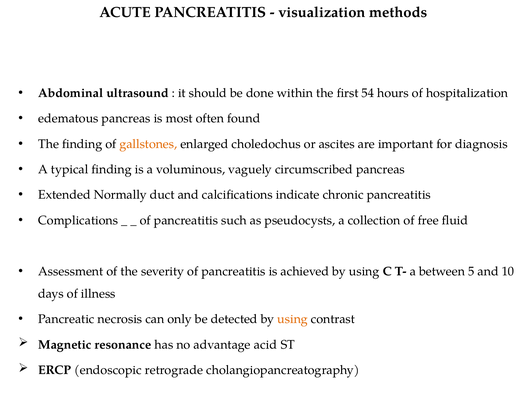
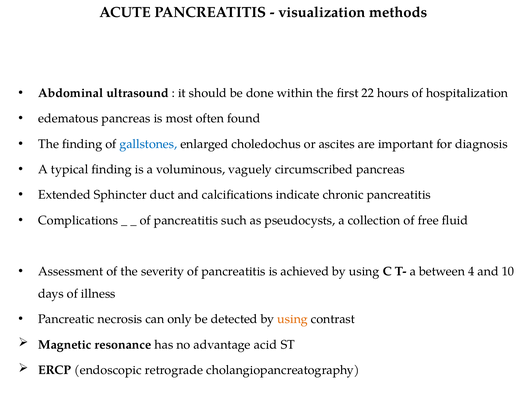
54: 54 -> 22 (368, 93)
gallstones colour: orange -> blue (148, 144)
Normally: Normally -> Sphincter (120, 195)
5: 5 -> 4 (471, 271)
